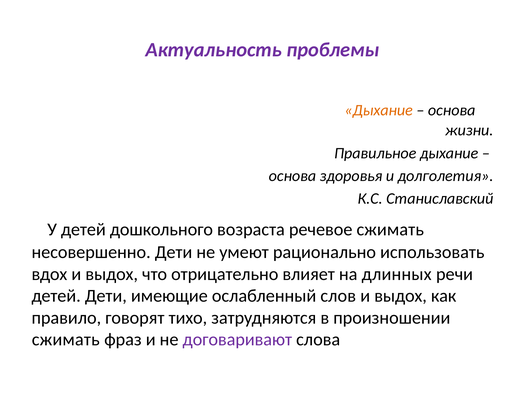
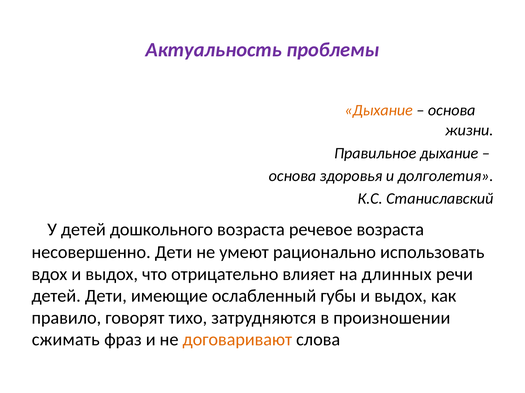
речевое сжимать: сжимать -> возраста (390, 230)
слов: слов -> губы (338, 297)
договаривают colour: purple -> orange (237, 340)
